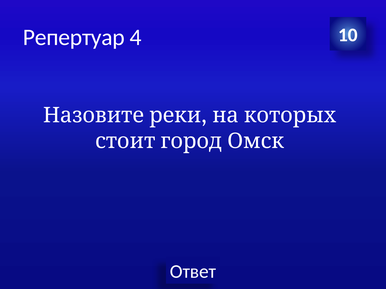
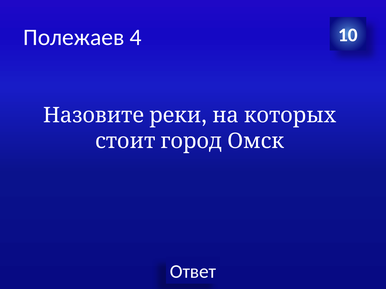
Репертуар: Репертуар -> Полежаев (74, 37)
